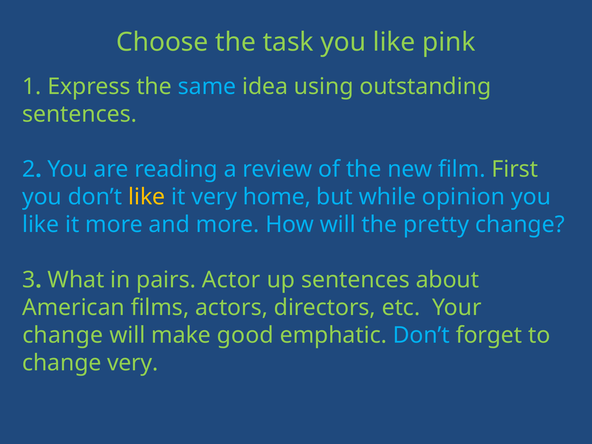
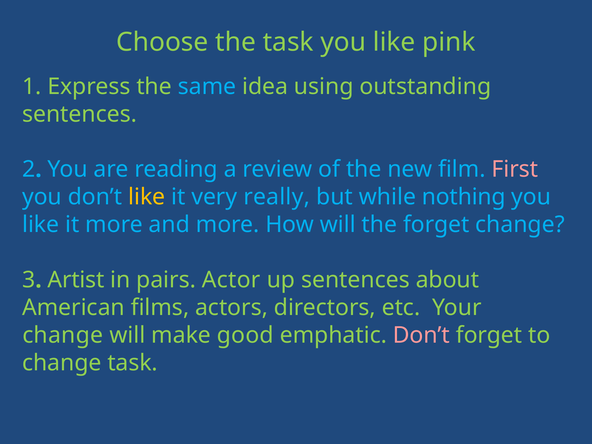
First colour: light green -> pink (515, 169)
home: home -> really (277, 197)
opinion: opinion -> nothing (464, 197)
the pretty: pretty -> forget (436, 225)
What: What -> Artist (76, 280)
Don’t colour: light blue -> pink (421, 335)
change very: very -> task (133, 363)
